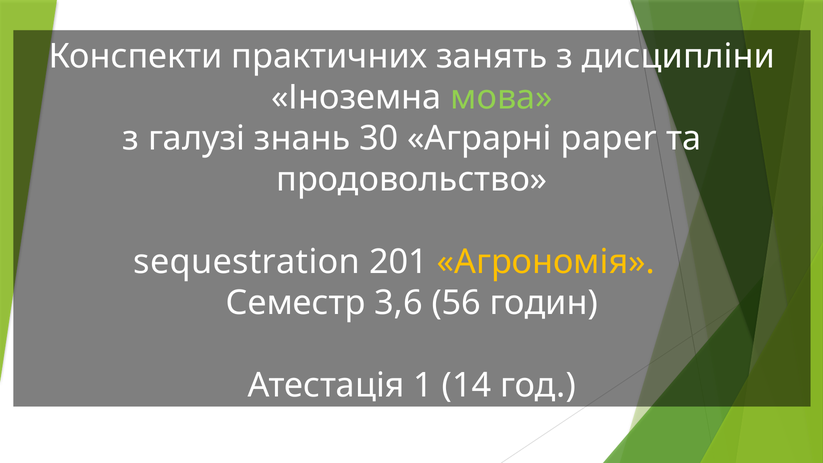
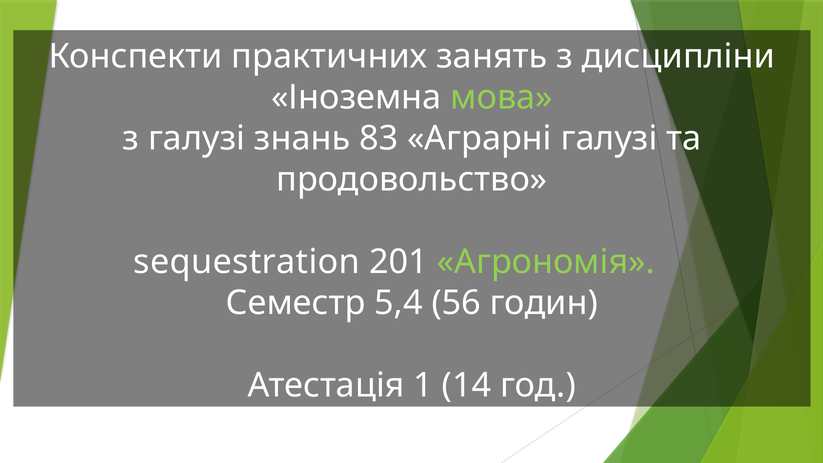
30: 30 -> 83 (379, 139)
Аграрні paper: paper -> галузі (609, 139)
Агрономія colour: yellow -> light green (546, 262)
3,6: 3,6 -> 5,4 (398, 303)
